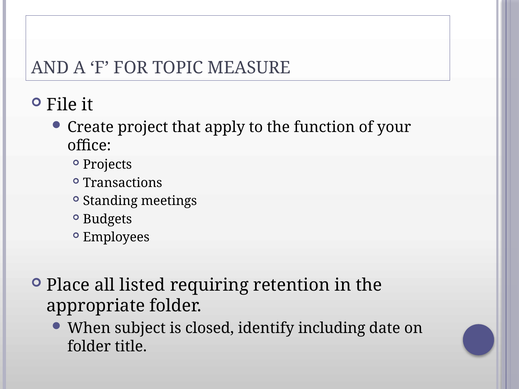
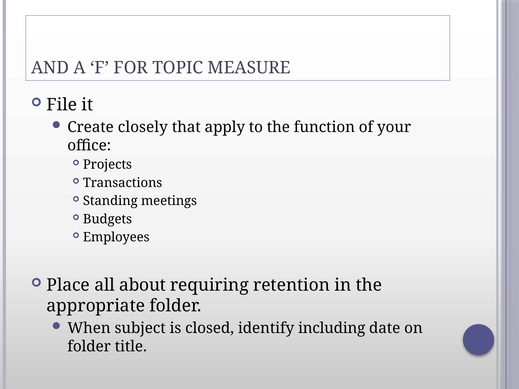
project: project -> closely (143, 127)
listed: listed -> about (143, 285)
